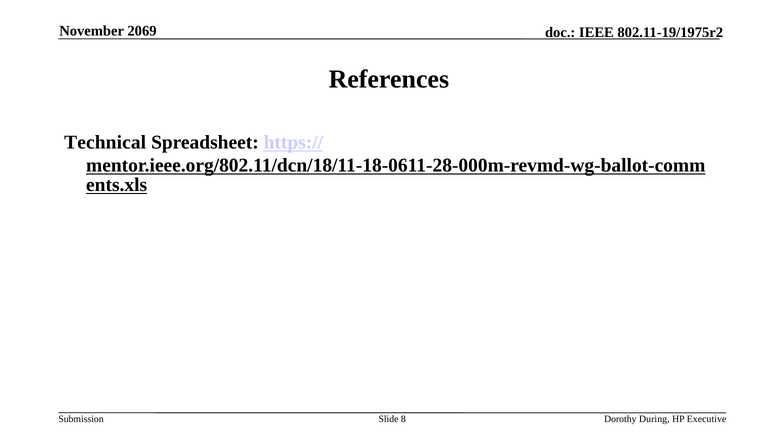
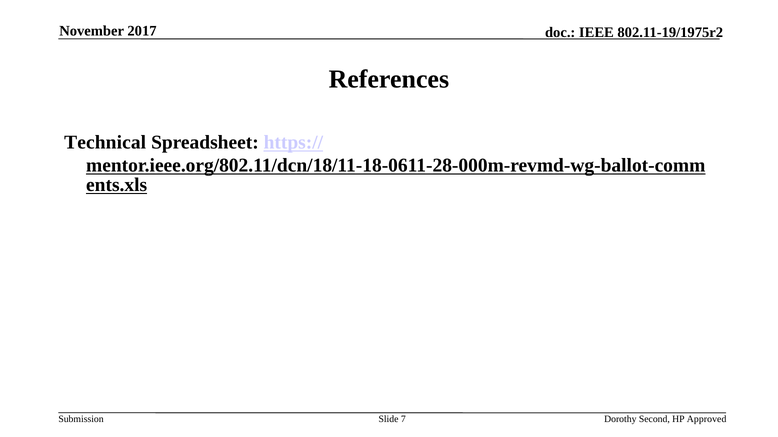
2069: 2069 -> 2017 (142, 31)
8: 8 -> 7 (403, 420)
During: During -> Second (654, 420)
Executive: Executive -> Approved (707, 420)
